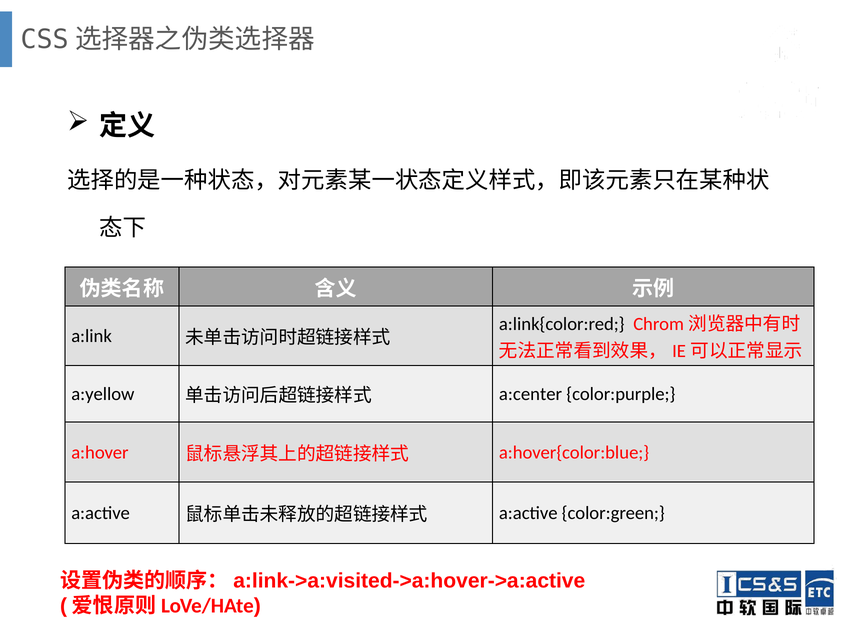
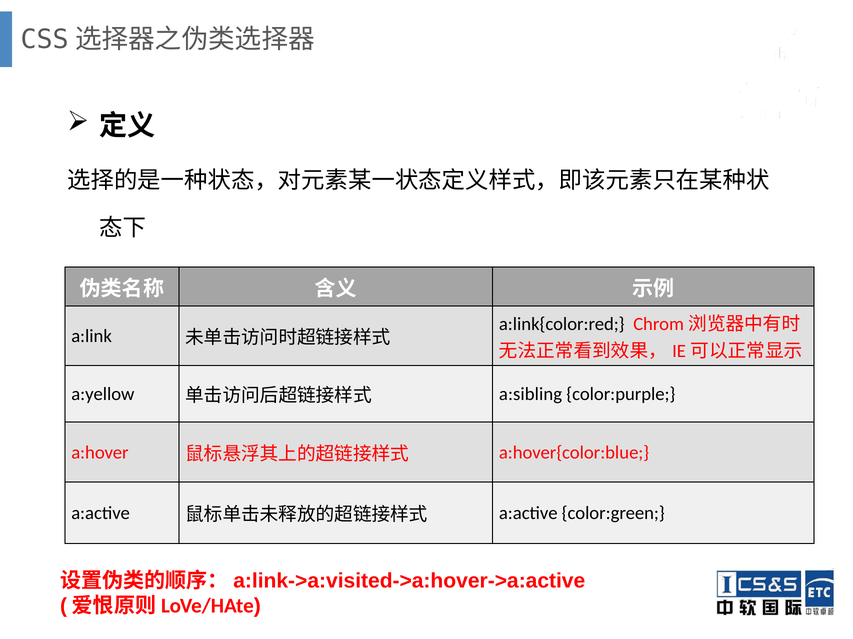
a:center: a:center -> a:sibling (531, 394)
